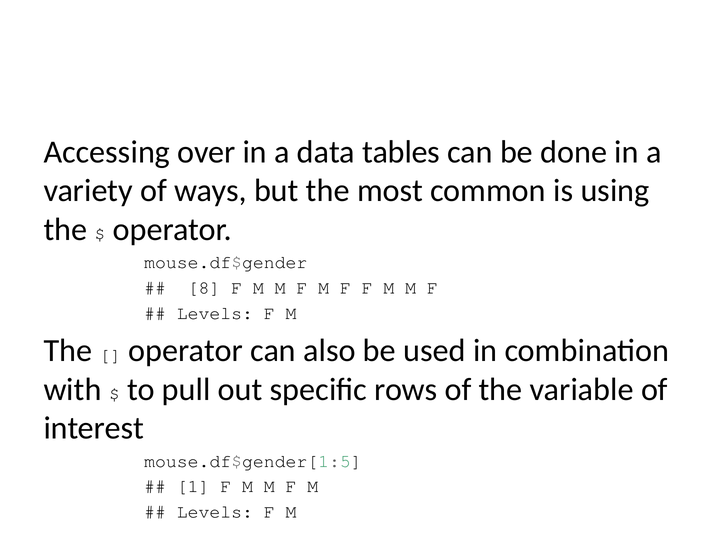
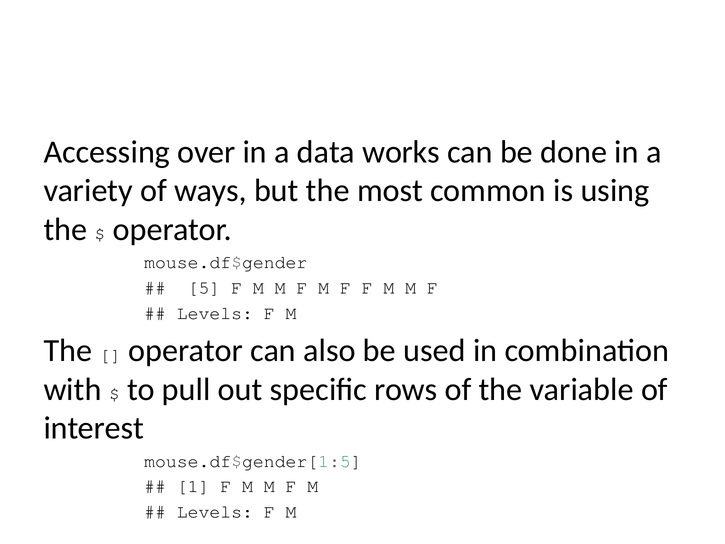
tables: tables -> works (401, 152)
8: 8 -> 5 (204, 288)
